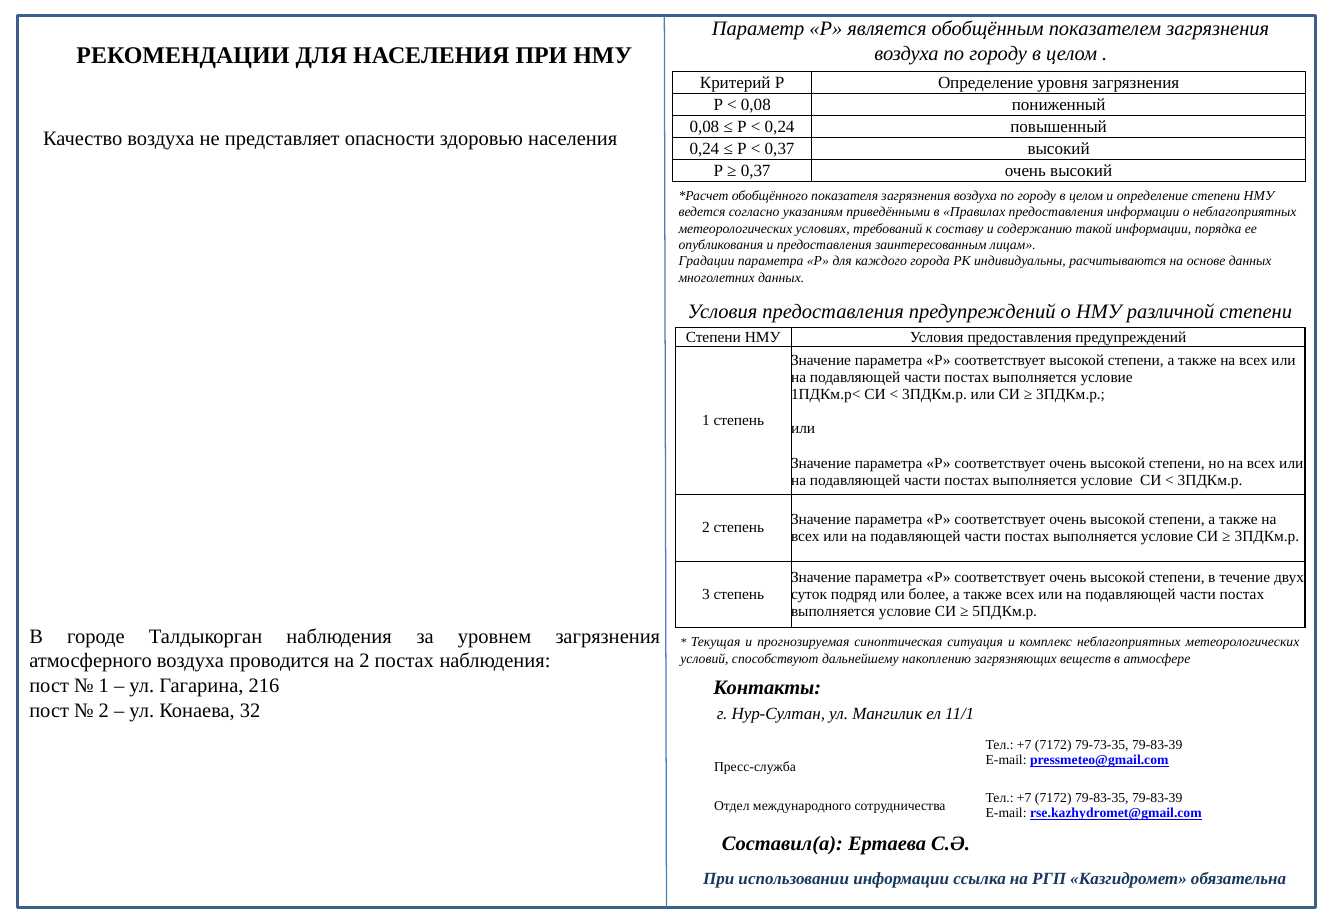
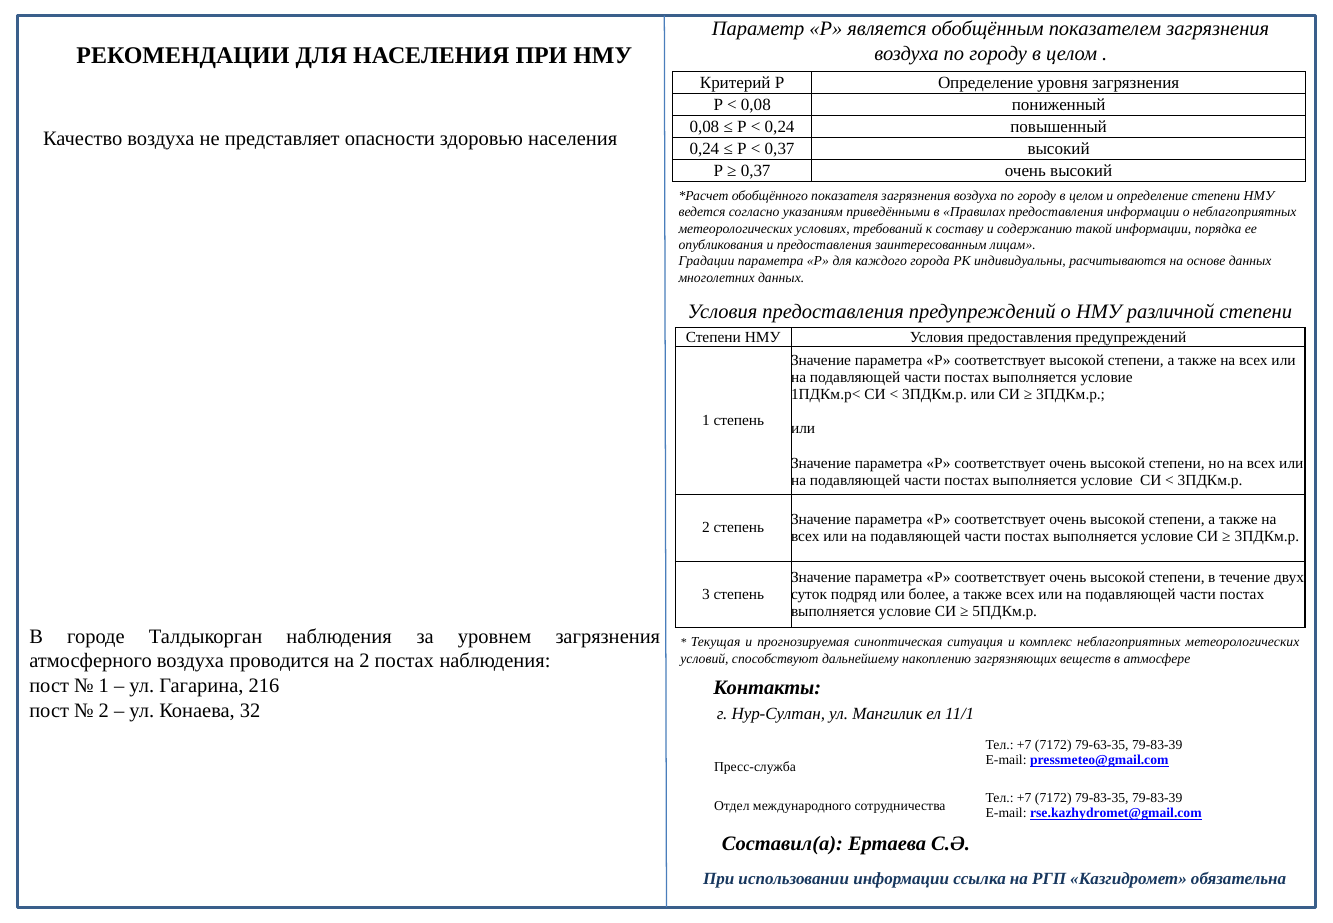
79-73-35: 79-73-35 -> 79-63-35 (1102, 745)
